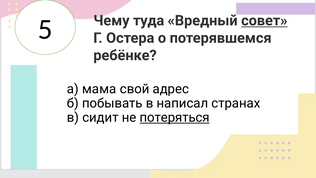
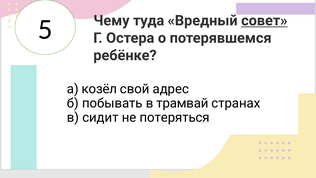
мама: мама -> козёл (99, 89)
написал: написал -> трамвай (182, 103)
потеряться underline: present -> none (175, 117)
